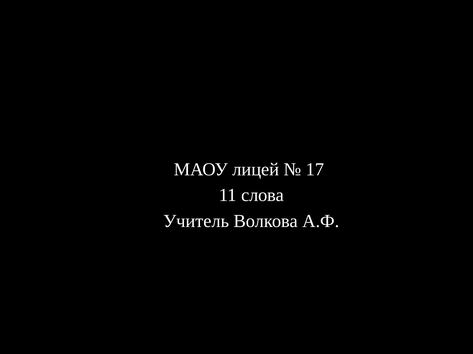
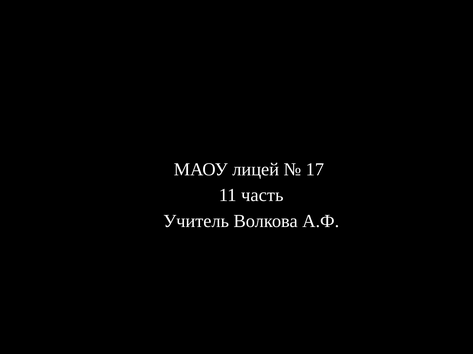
слова: слова -> часть (262, 196)
